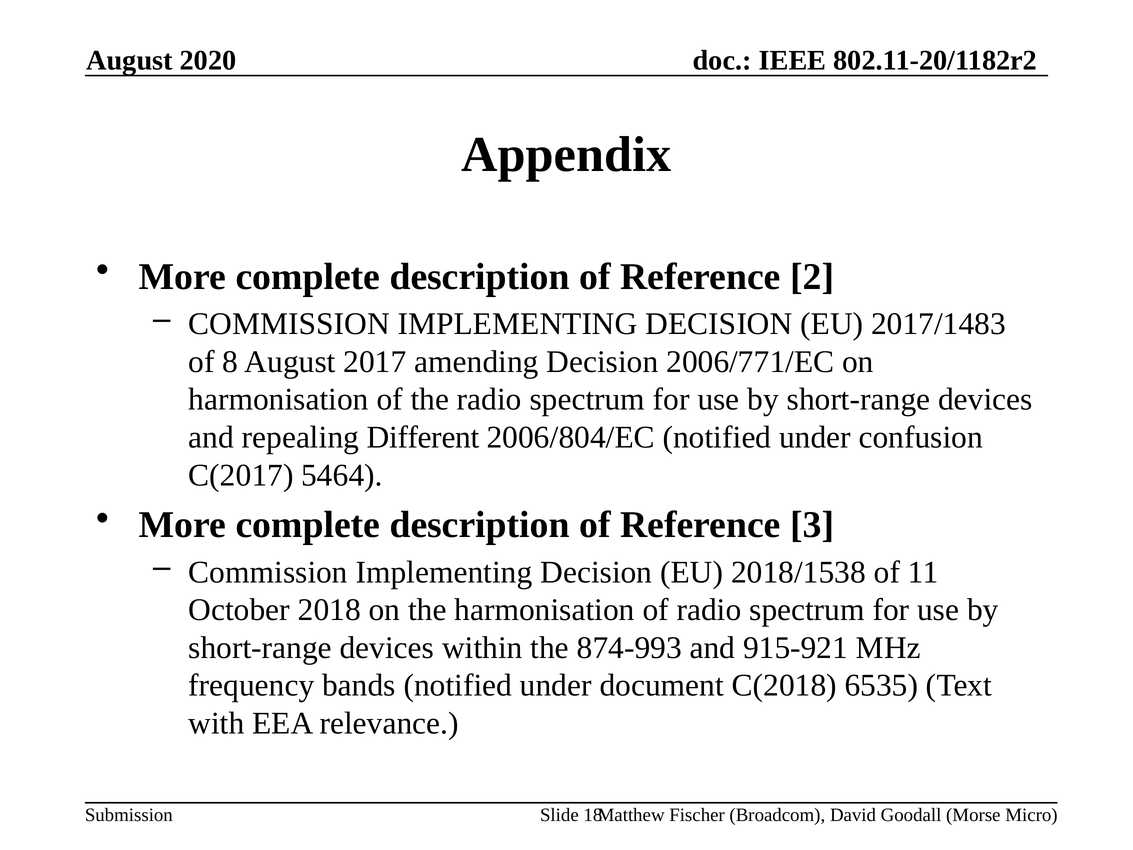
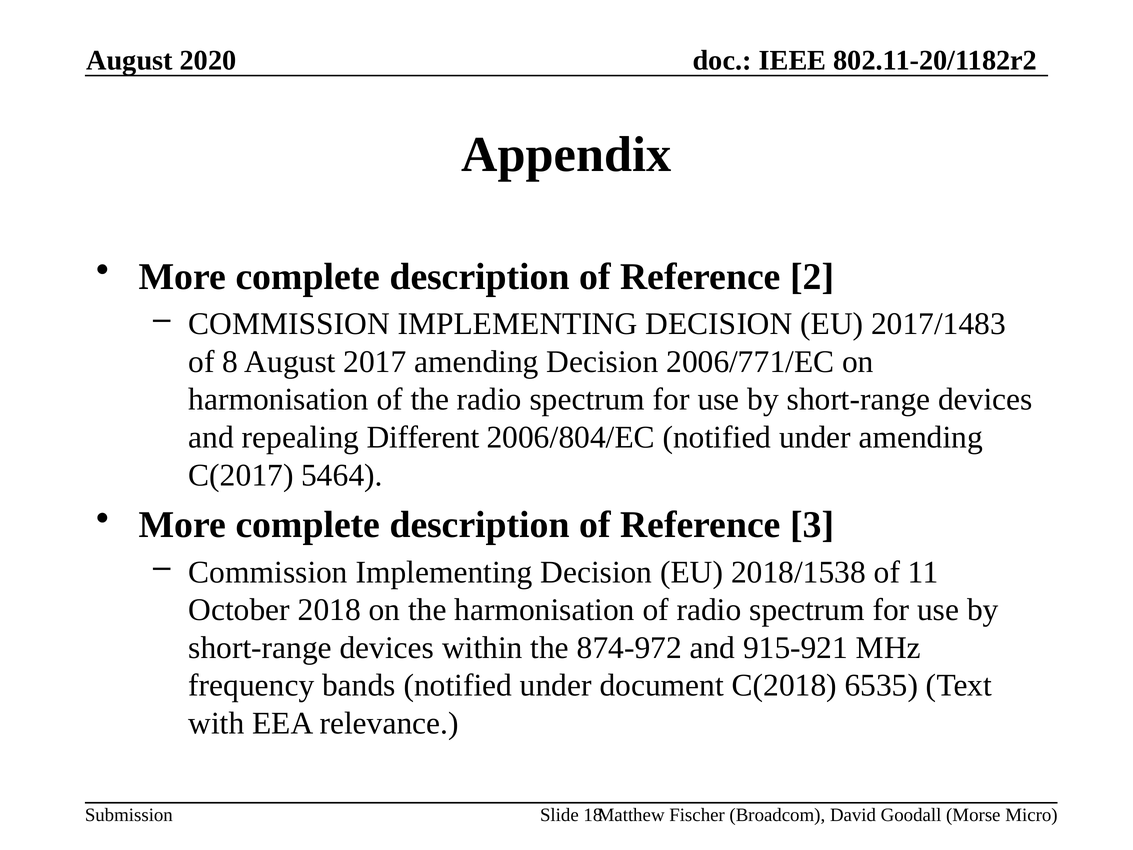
under confusion: confusion -> amending (921, 437)
874-993: 874-993 -> 874-972 (629, 648)
